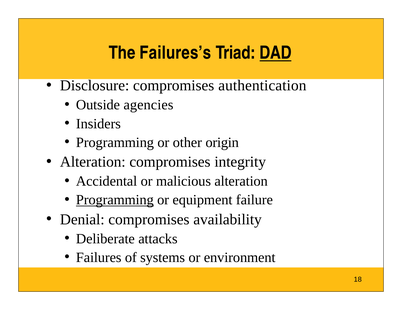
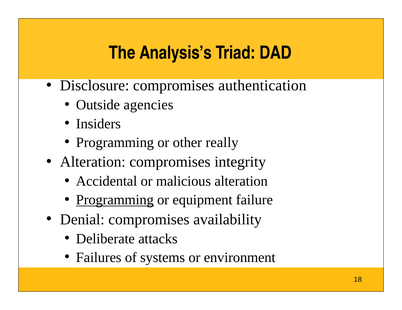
Failures’s: Failures’s -> Analysis’s (176, 53)
DAD underline: present -> none (276, 53)
origin: origin -> really (222, 143)
